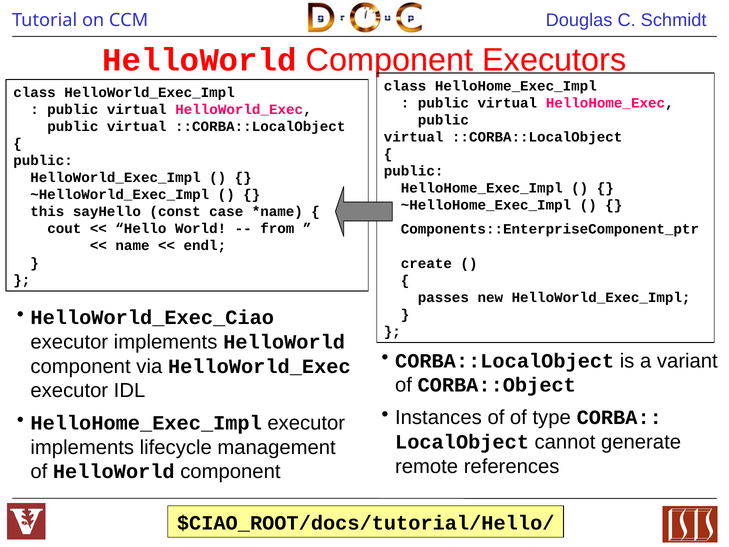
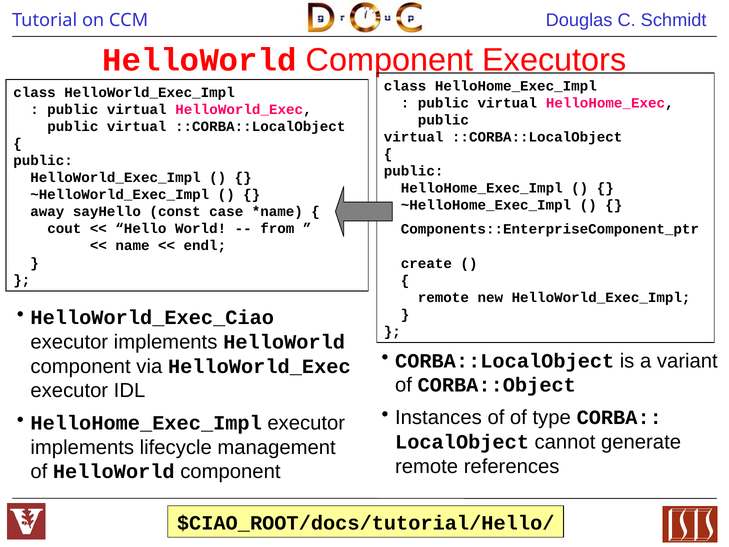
this: this -> away (47, 212)
passes: passes -> remote (443, 297)
